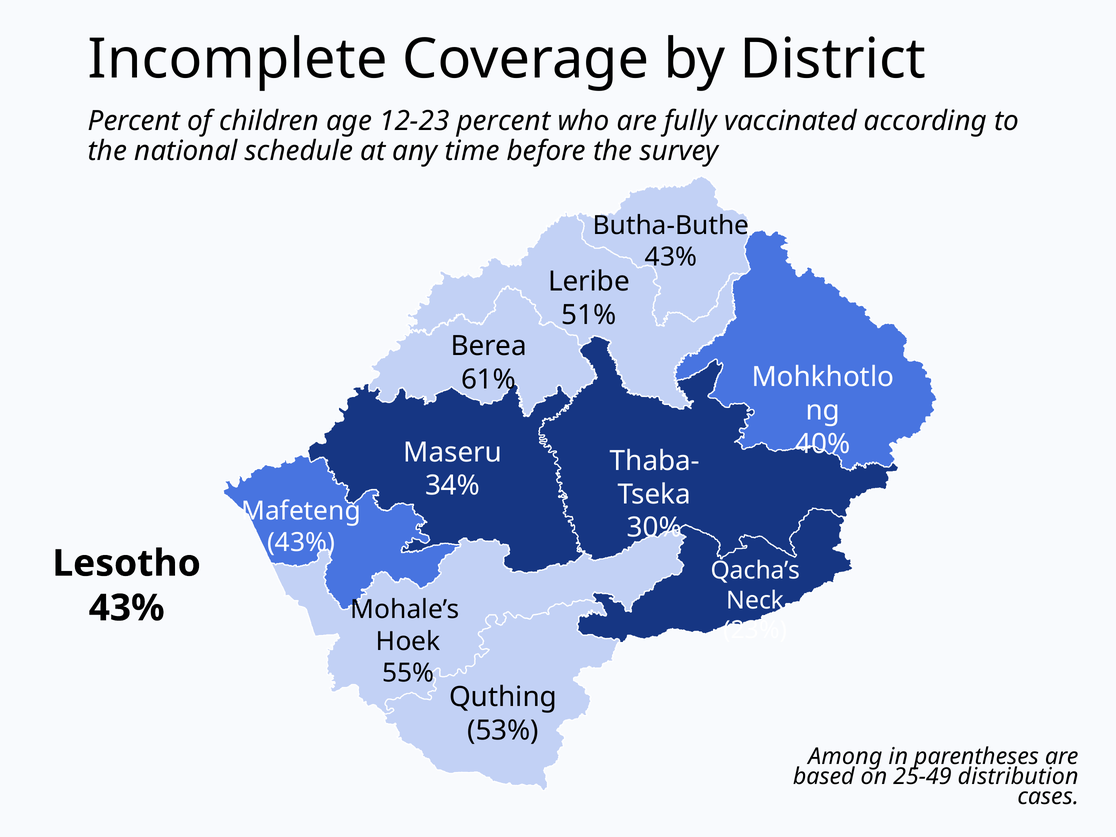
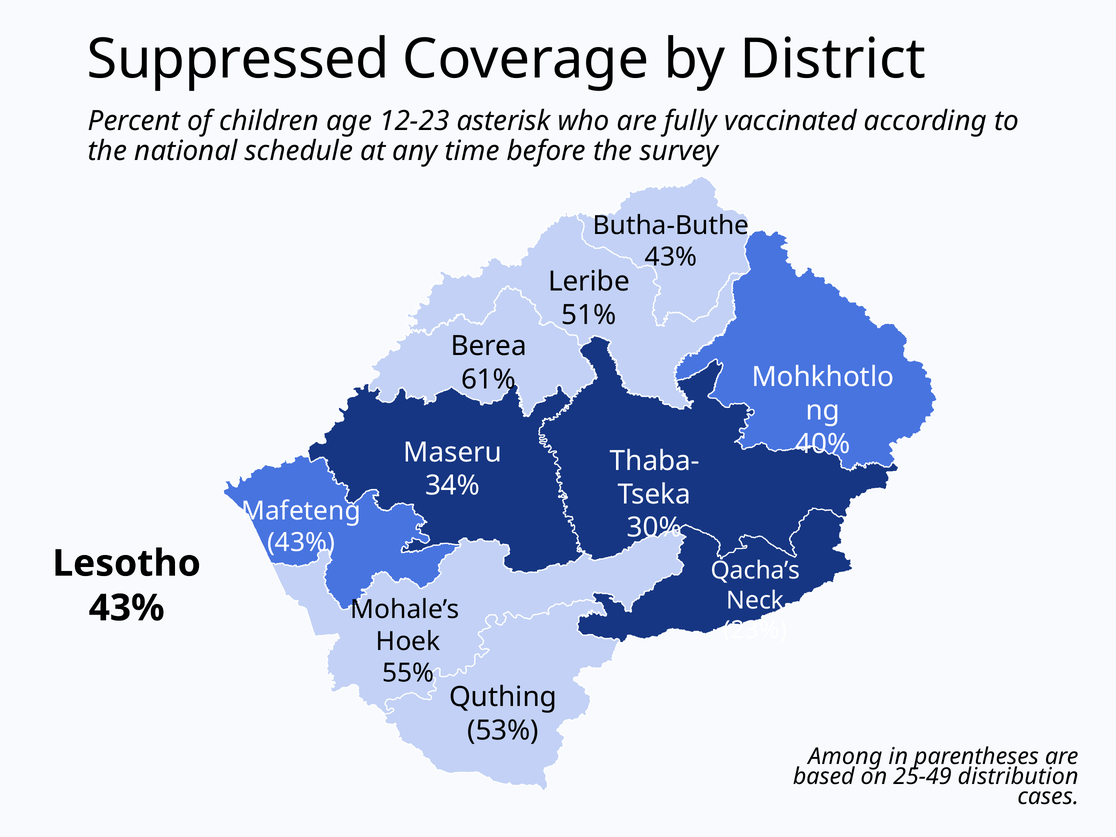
Incomplete: Incomplete -> Suppressed (238, 60)
12-23 percent: percent -> asterisk (504, 121)
